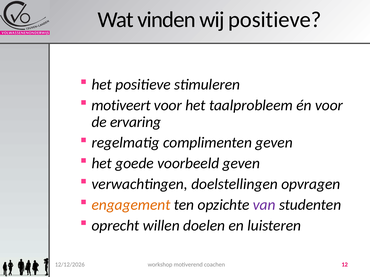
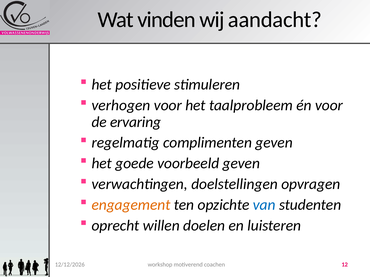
wij positieve: positieve -> aandacht (275, 20)
motiveert: motiveert -> verhogen (121, 106)
van colour: purple -> blue (264, 205)
